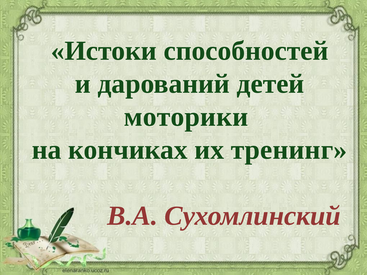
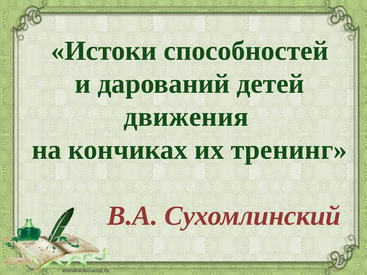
моторики: моторики -> движения (186, 117)
